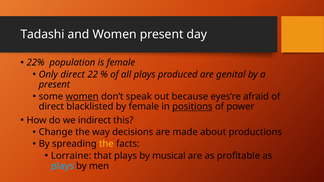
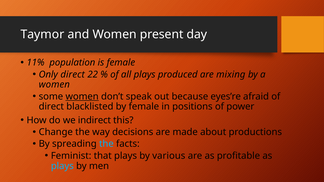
Tadashi: Tadashi -> Taymor (42, 34)
22%: 22% -> 11% (36, 63)
genital: genital -> mixing (231, 75)
present: present -> women (54, 85)
positions underline: present -> none (192, 107)
the colour: yellow -> light blue (106, 144)
Lorraine: Lorraine -> Feminist (71, 156)
musical: musical -> various (169, 156)
